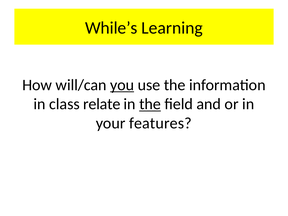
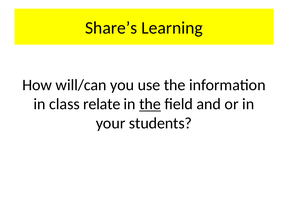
While’s: While’s -> Share’s (111, 28)
you underline: present -> none (122, 85)
features: features -> students (160, 123)
